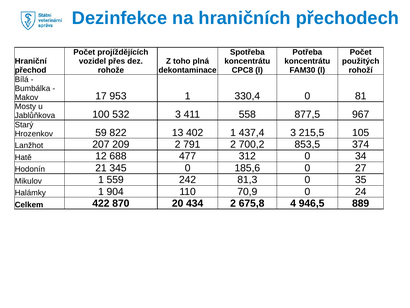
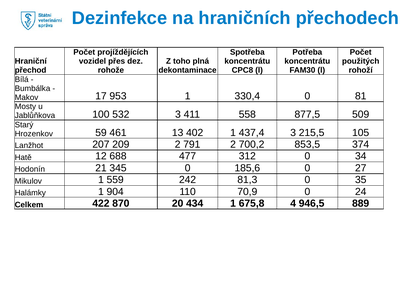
967: 967 -> 509 (361, 114)
822: 822 -> 461 (118, 132)
434 2: 2 -> 1 (233, 203)
